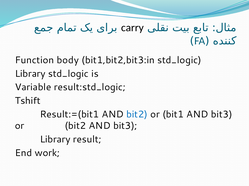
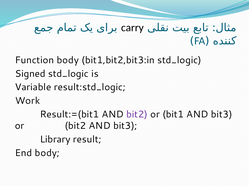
Library: Library -> Signed (30, 74)
Tshift: Tshift -> Work (28, 101)
bit2 colour: blue -> purple (137, 115)
End work: work -> body (47, 153)
